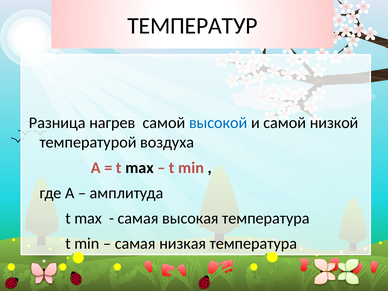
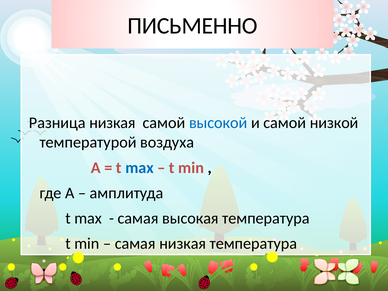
ТЕМПЕРАТУР: ТЕМПЕРАТУР -> ПИСЬМЕННО (193, 26)
Разница нагрев: нагрев -> низкая (112, 123)
max colour: black -> blue (139, 168)
